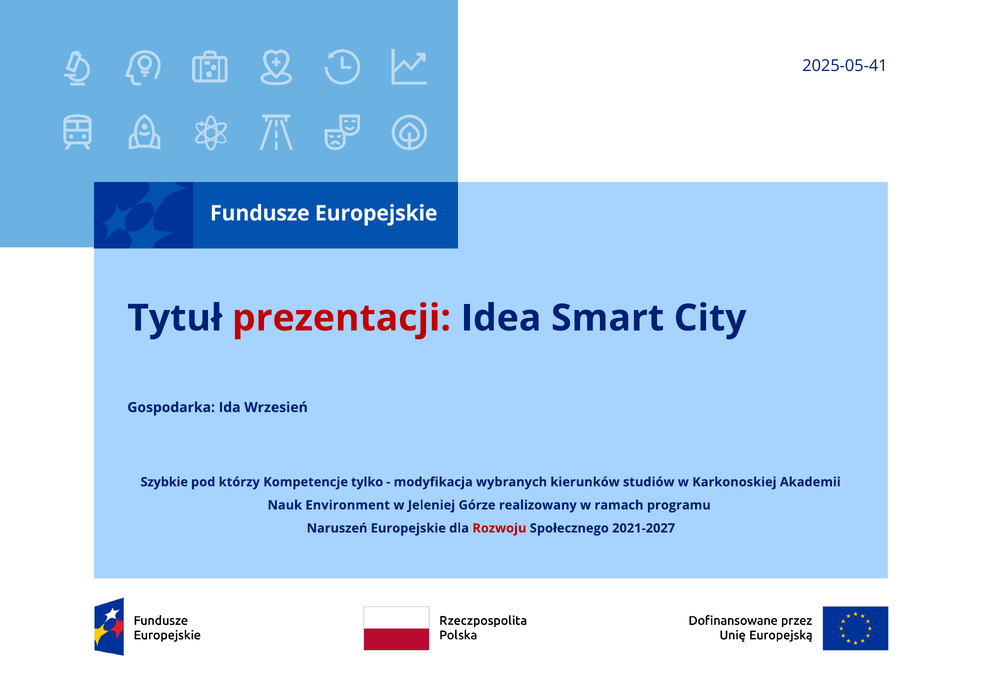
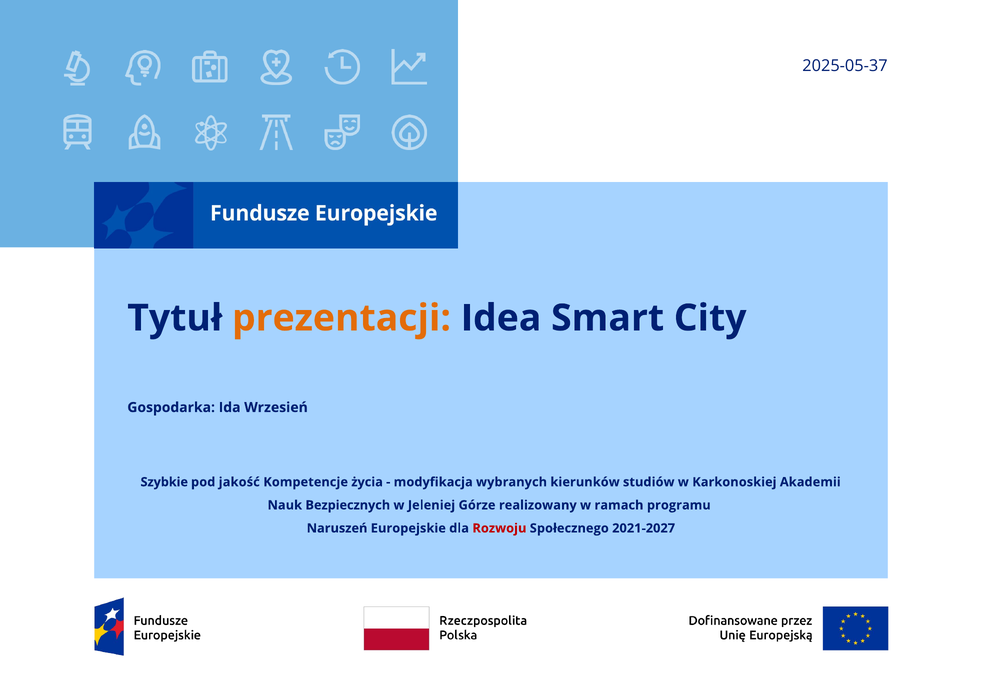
2025-05-41: 2025-05-41 -> 2025-05-37 (845, 66)
prezentacji colour: red -> orange (341, 318)
którzy: którzy -> jakość (239, 482)
tylko: tylko -> życia (367, 482)
Environment: Environment -> Bezpiecznych (348, 505)
